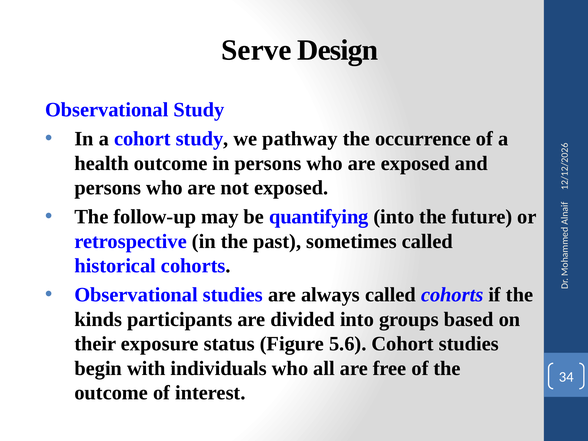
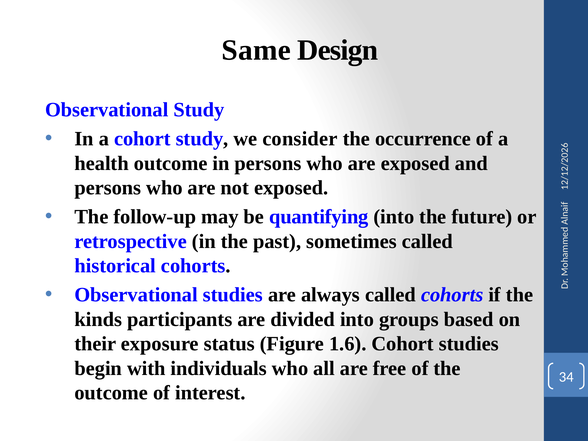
Serve: Serve -> Same (256, 50)
pathway: pathway -> consider (300, 139)
5.6: 5.6 -> 1.6 (348, 344)
